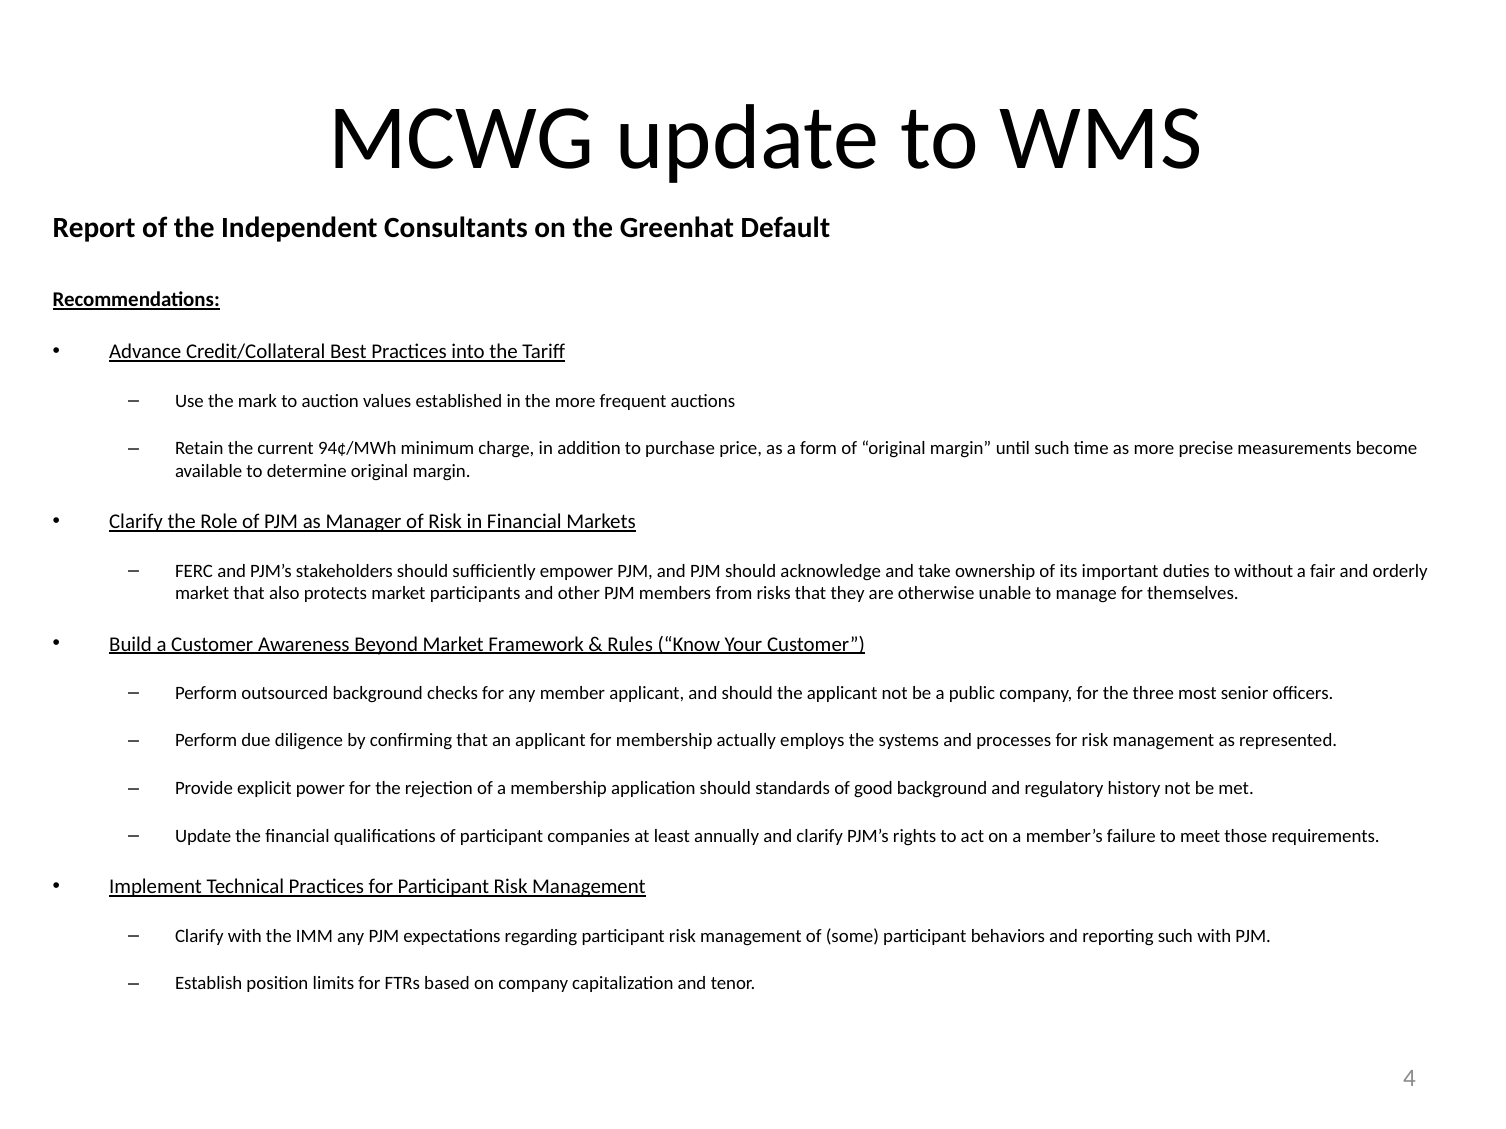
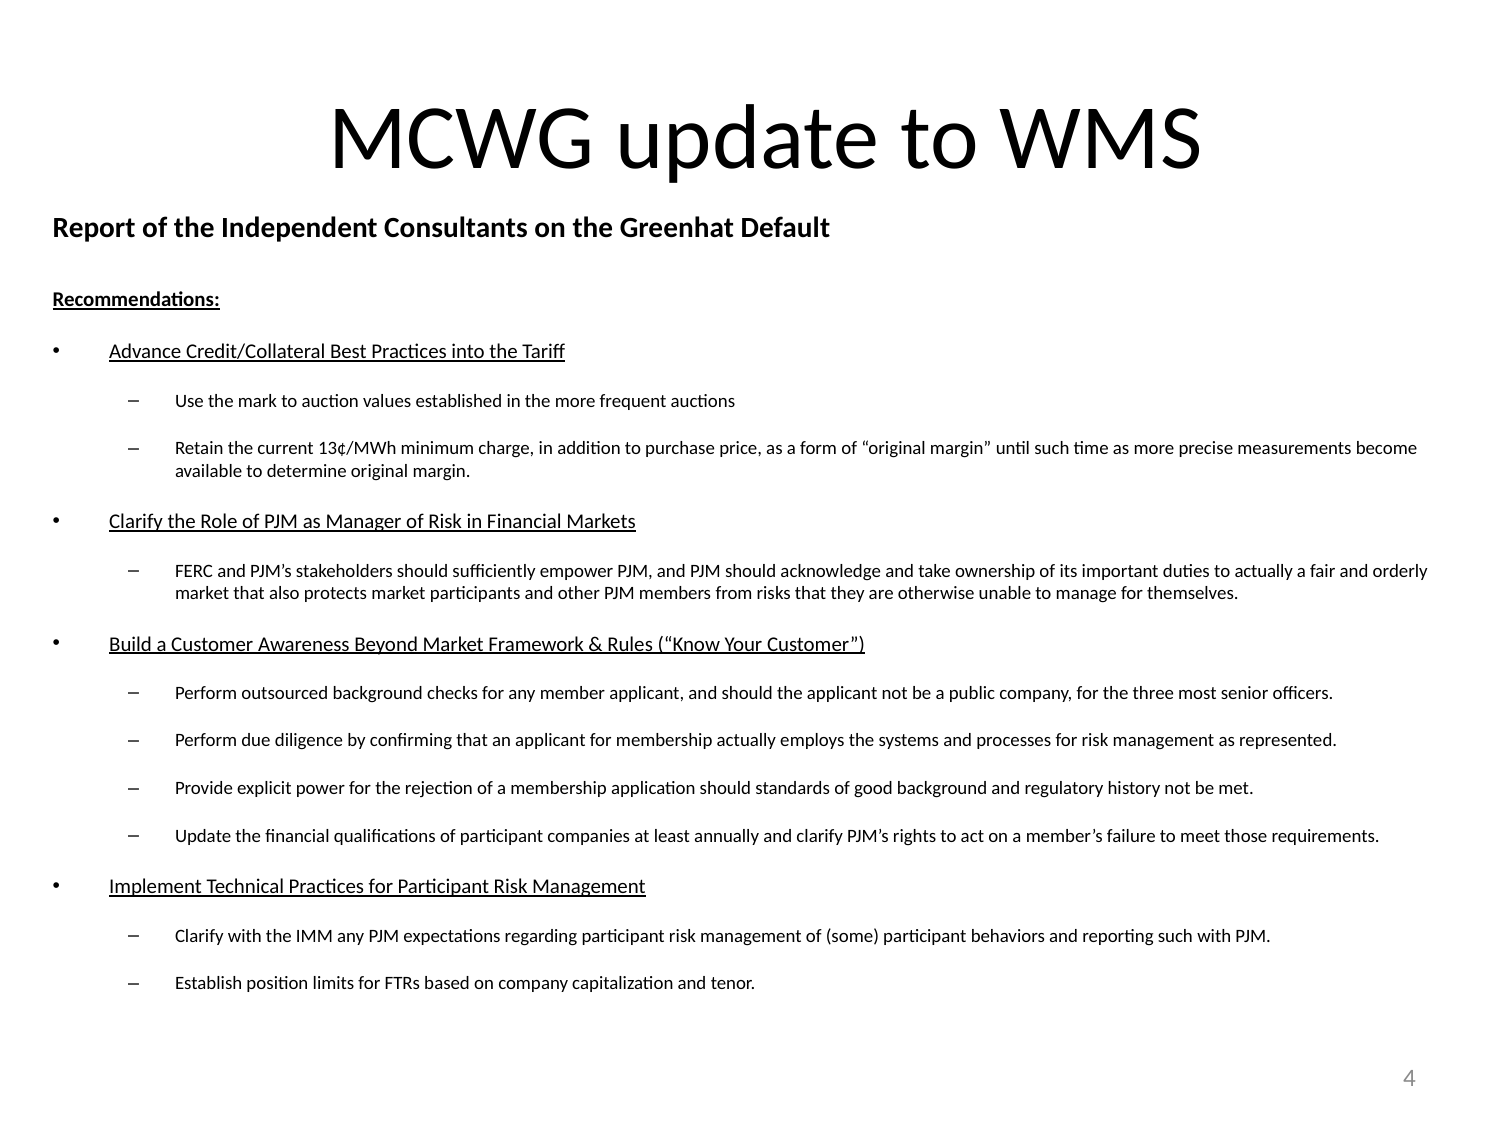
94¢/MWh: 94¢/MWh -> 13¢/MWh (357, 449)
to without: without -> actually (1264, 571)
